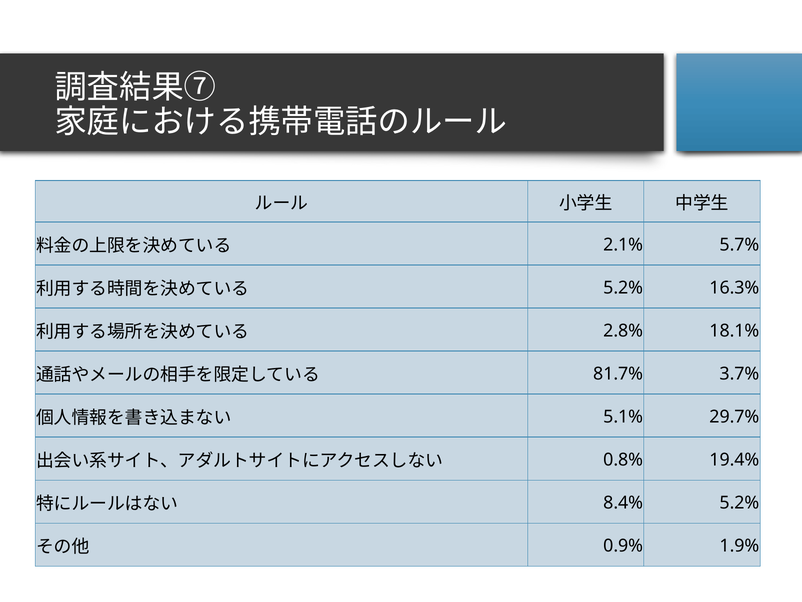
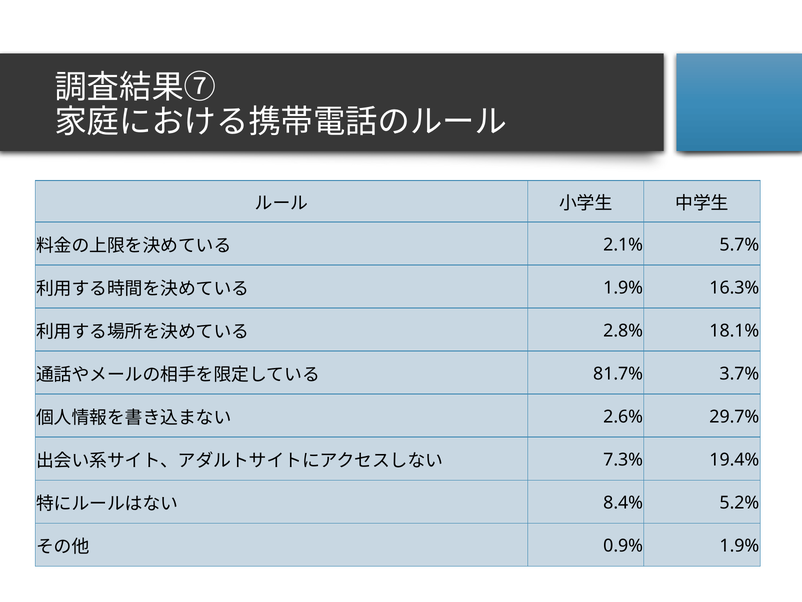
5.2%: 5.2% -> 1.9% (623, 288)
5.1%: 5.1% -> 2.6% (623, 417)
0.8%: 0.8% -> 7.3% (623, 460)
